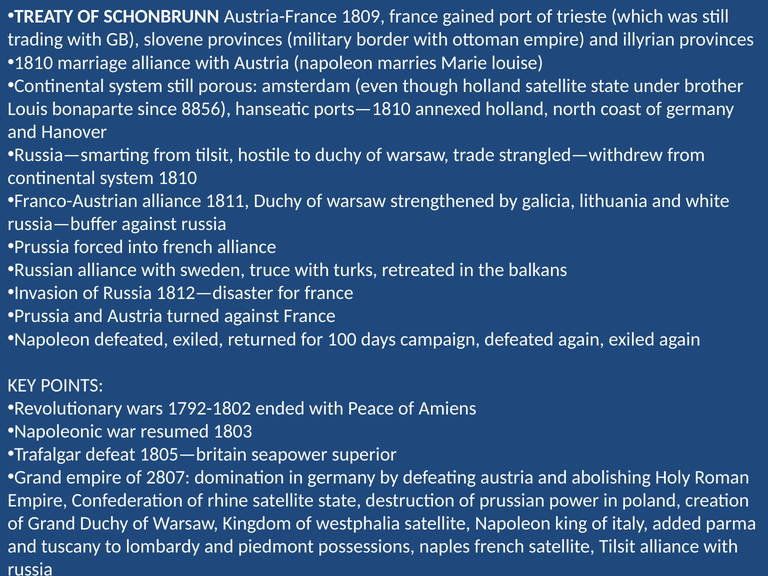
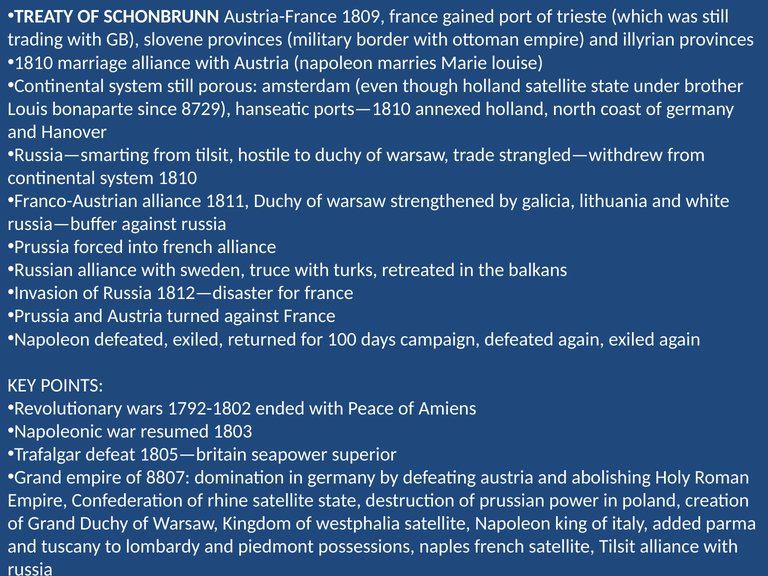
8856: 8856 -> 8729 (206, 109)
2807: 2807 -> 8807 (168, 477)
